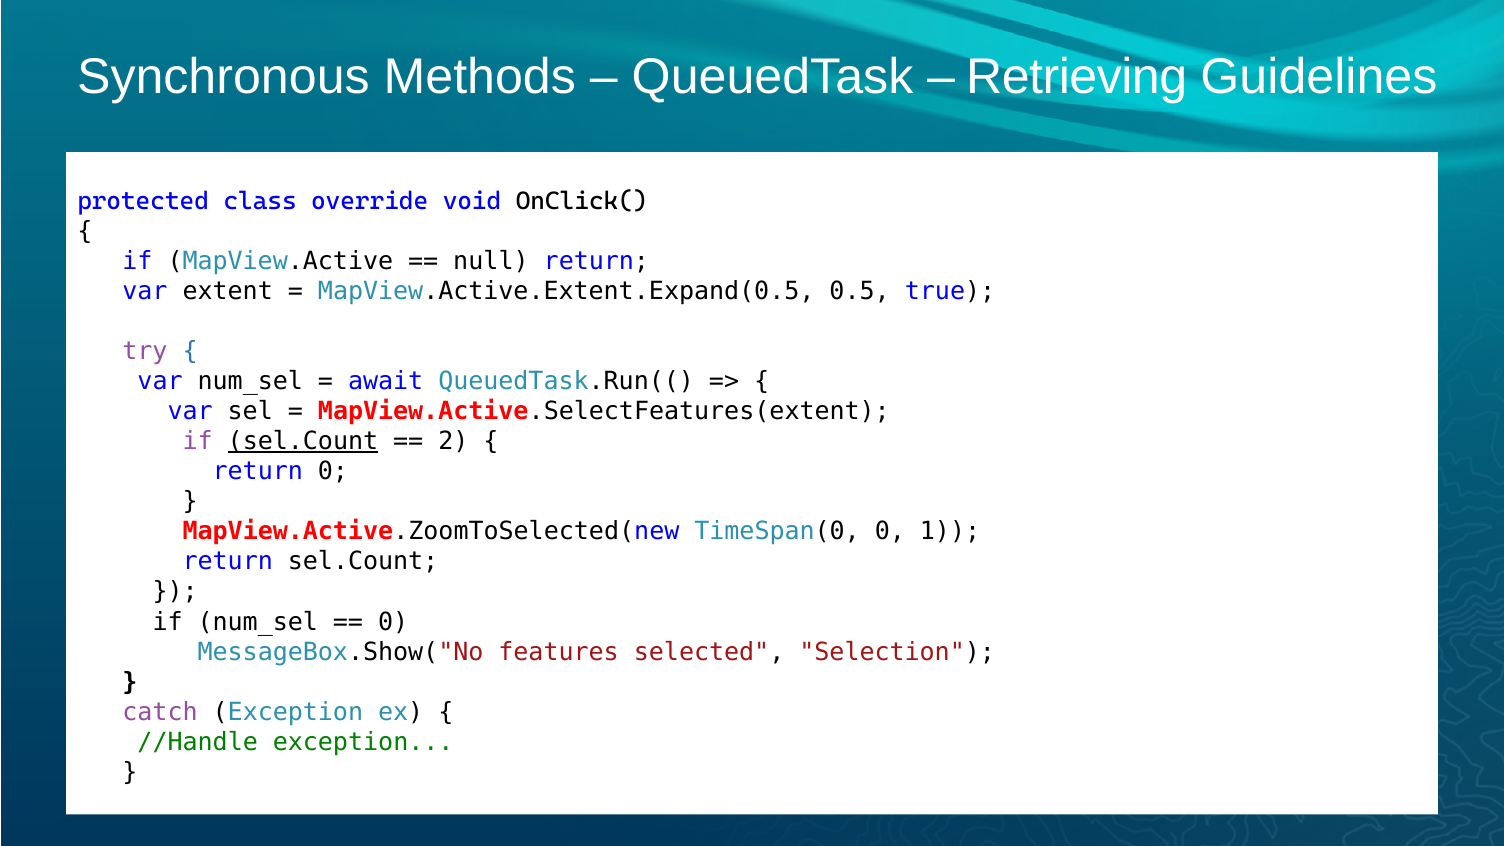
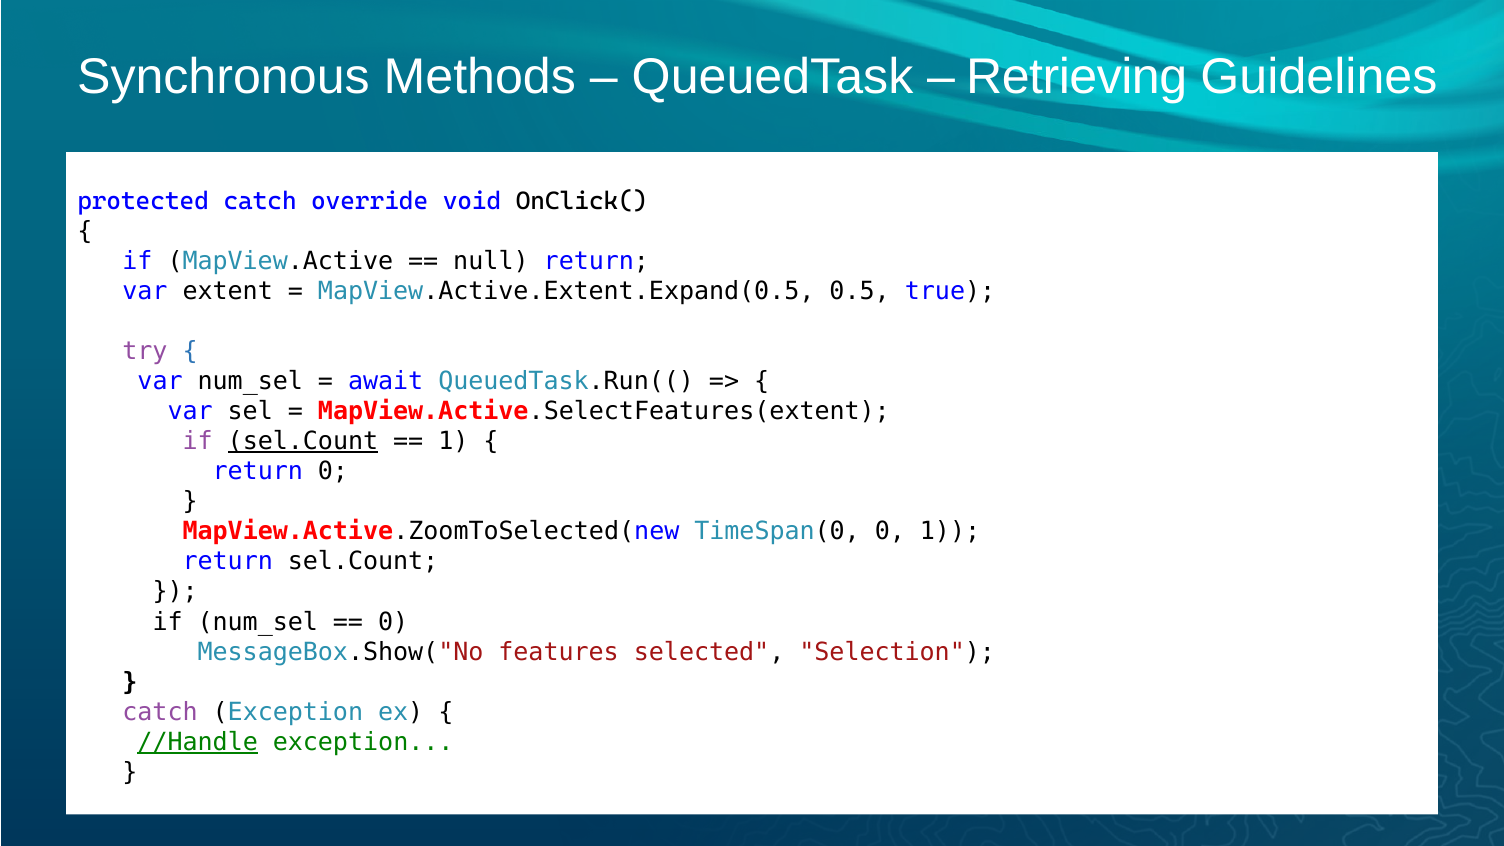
protected class: class -> catch (260, 201)
2: 2 -> 1 (453, 441)
//Handle underline: none -> present (198, 742)
